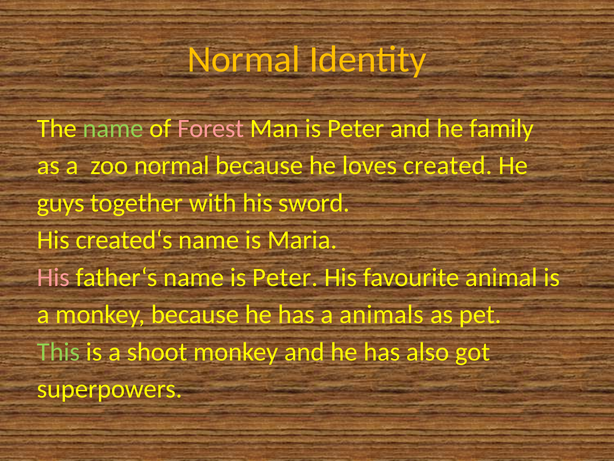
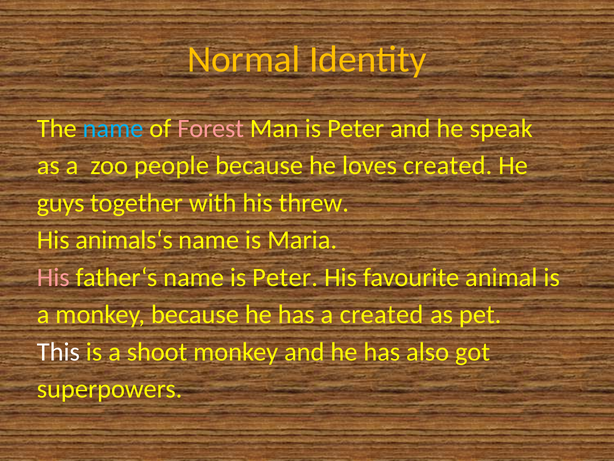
name colour: light green -> light blue (113, 128)
family: family -> speak (501, 128)
zoo normal: normal -> people (171, 165)
sword: sword -> threw (314, 203)
created‘s: created‘s -> animals‘s (124, 240)
a animals: animals -> created (382, 314)
This colour: light green -> white (58, 351)
